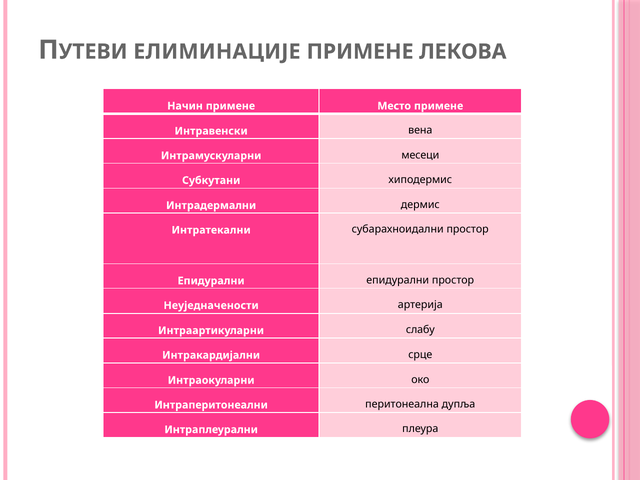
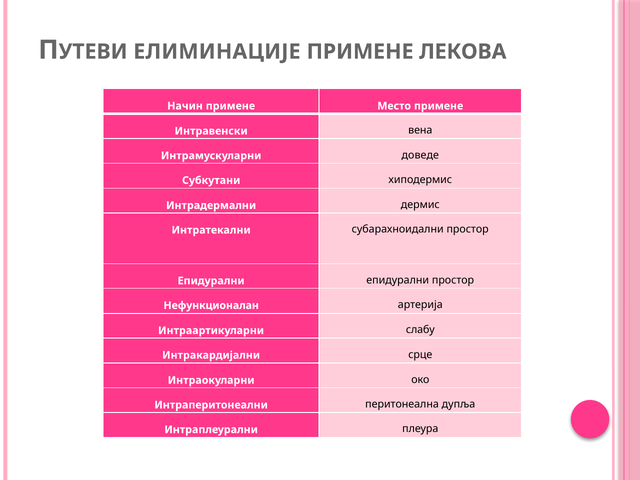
месеци: месеци -> доведе (420, 155)
Неуједначености: Неуједначености -> Нефункционалан (211, 305)
